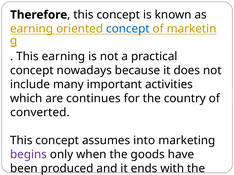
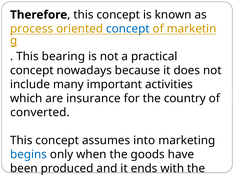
earning: earning -> process (32, 29)
This earning: earning -> bearing (63, 57)
continues: continues -> insurance (93, 99)
begins colour: purple -> blue (29, 155)
